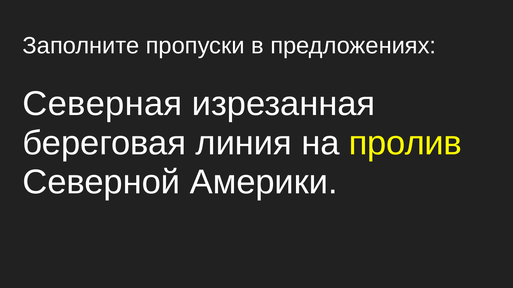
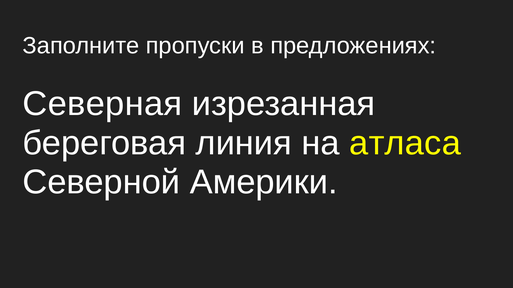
пролив: пролив -> атласа (405, 143)
